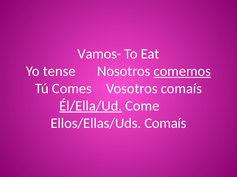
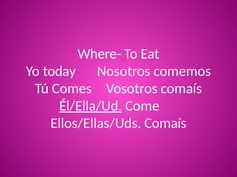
Vamos-: Vamos- -> Where- (99, 54)
tense: tense -> today (59, 71)
comemos underline: present -> none (182, 71)
